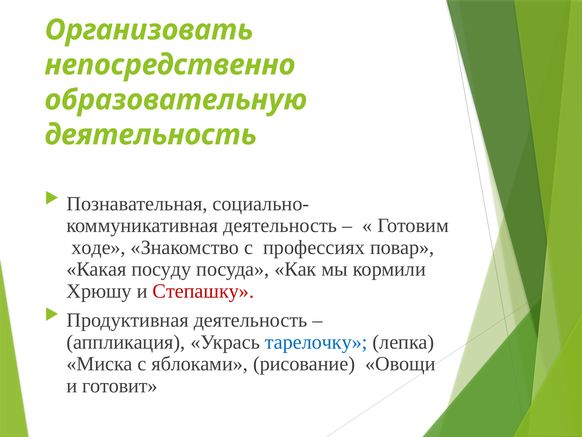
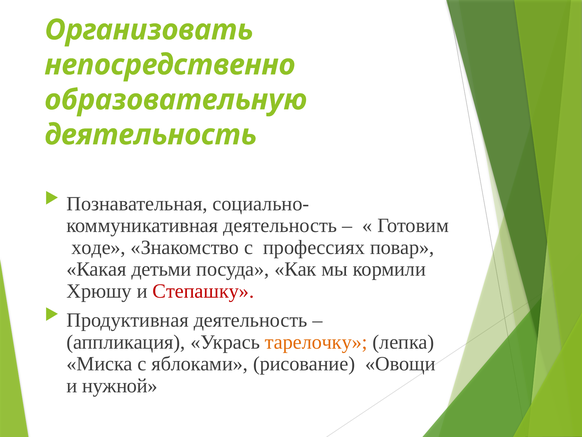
посуду: посуду -> детьми (161, 269)
тарелочку colour: blue -> orange (316, 342)
готовит: готовит -> нужной (120, 385)
